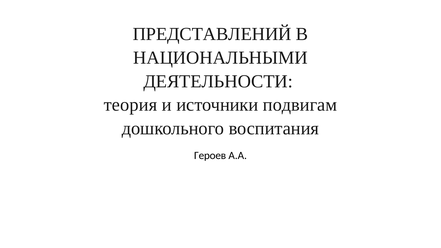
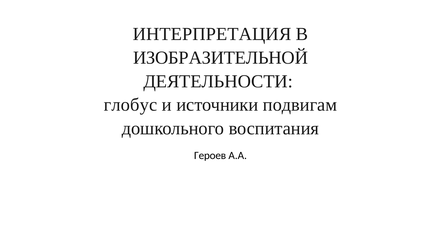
ПРЕДСТАВЛЕНИЙ: ПРЕДСТАВЛЕНИЙ -> ИНТЕРПРЕТАЦИЯ (212, 34)
НАЦИОНАЛЬНЫМИ: НАЦИОНАЛЬНЫМИ -> ИЗОБРАЗИТЕЛЬНОЙ (221, 58)
теория: теория -> глобус (131, 105)
